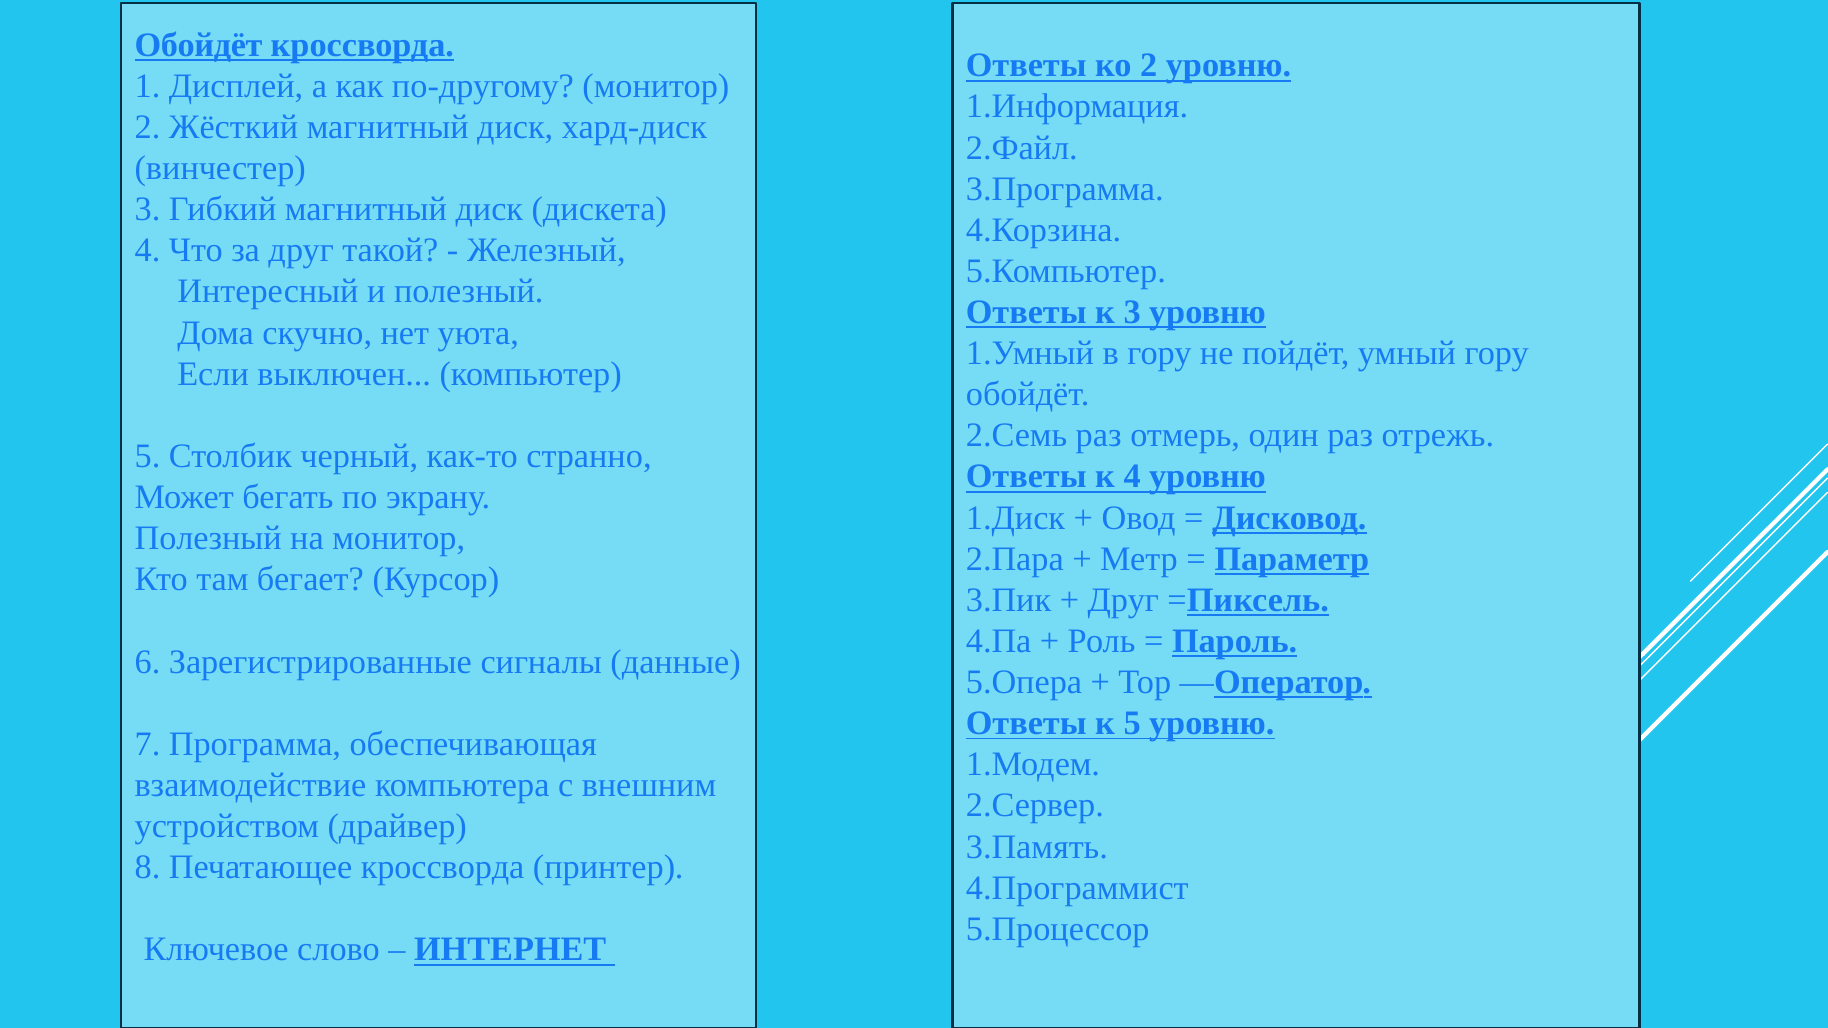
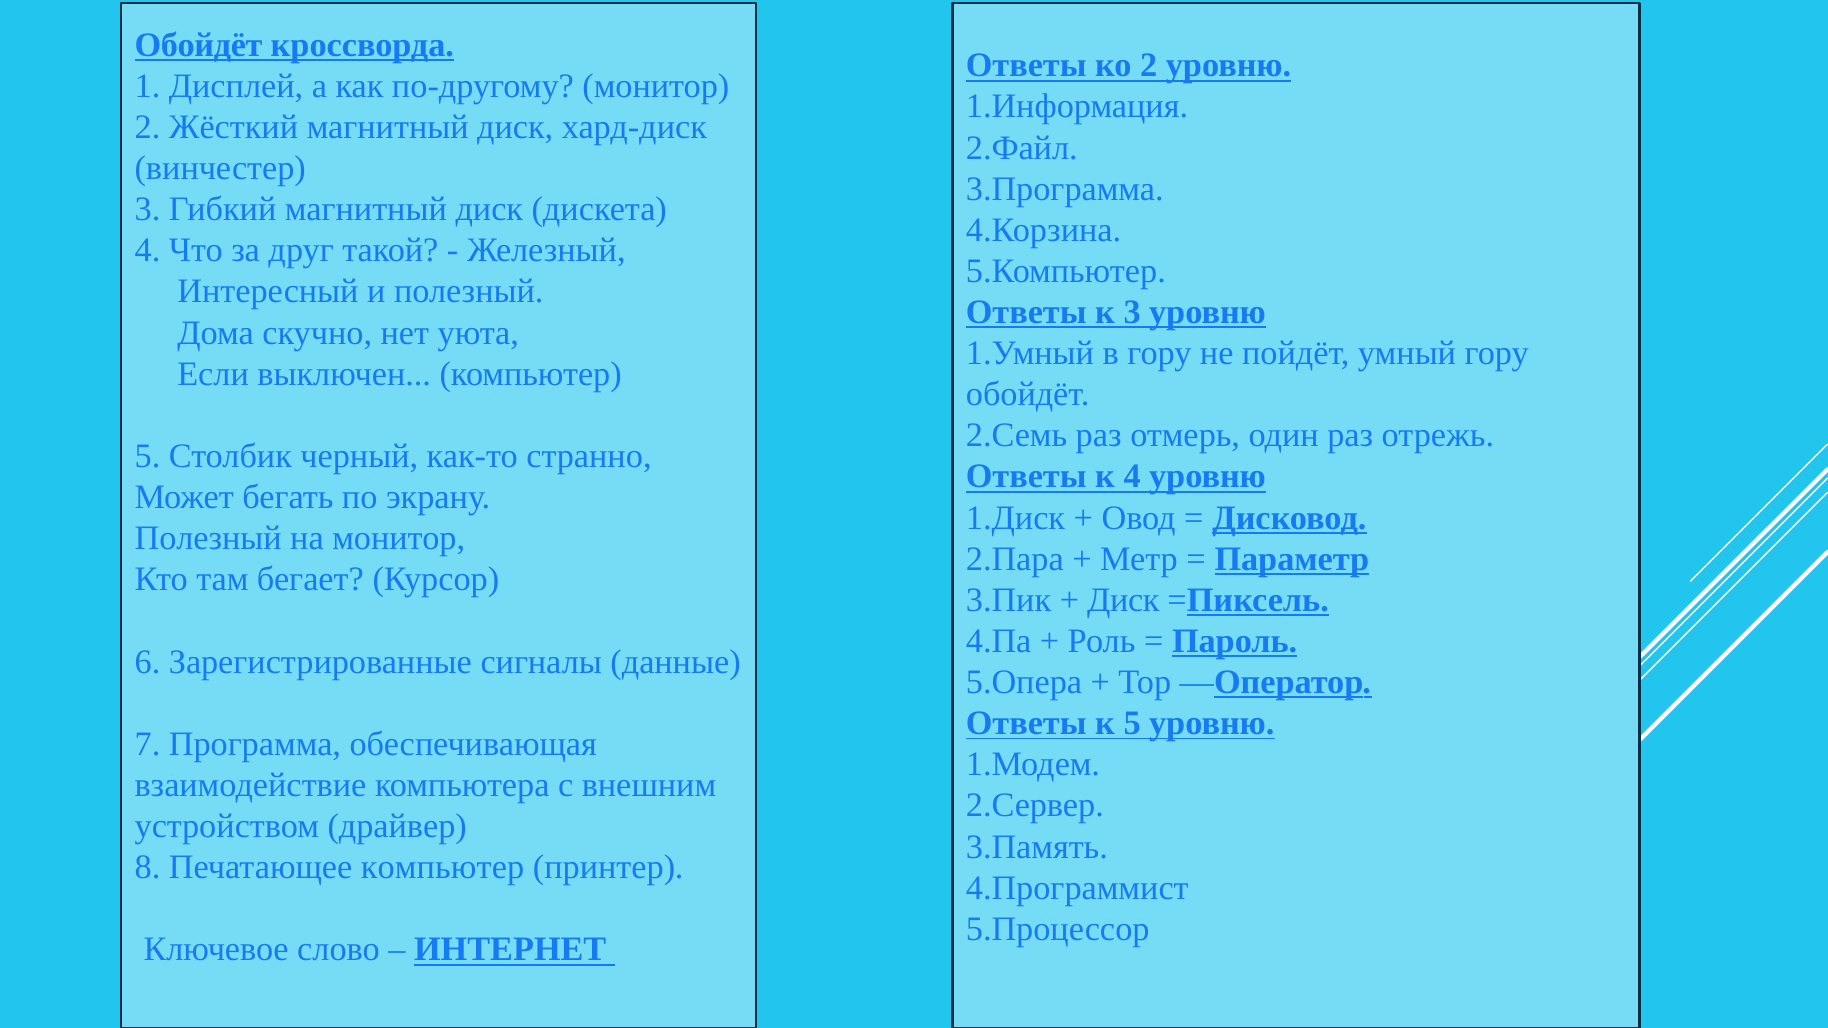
Друг: Друг -> Диск (1123, 600)
Печатающее кроссворда: кроссворда -> компьютер (443, 868)
